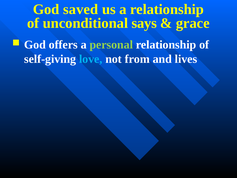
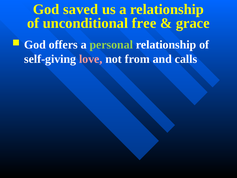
says: says -> free (144, 23)
love colour: light blue -> pink (91, 59)
lives: lives -> calls (186, 59)
